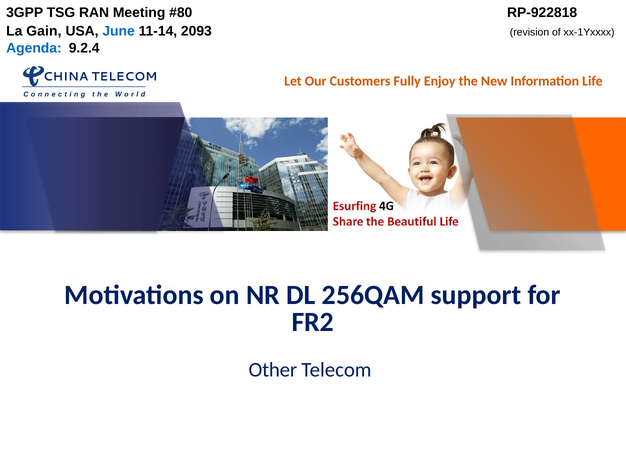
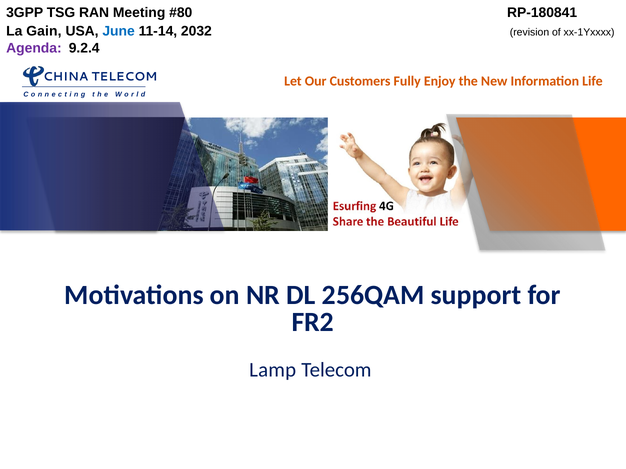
RP-922818: RP-922818 -> RP-180841 (542, 13)
2093: 2093 -> 2032 (196, 31)
Agenda colour: blue -> purple (34, 48)
Other: Other -> Lamp (273, 370)
